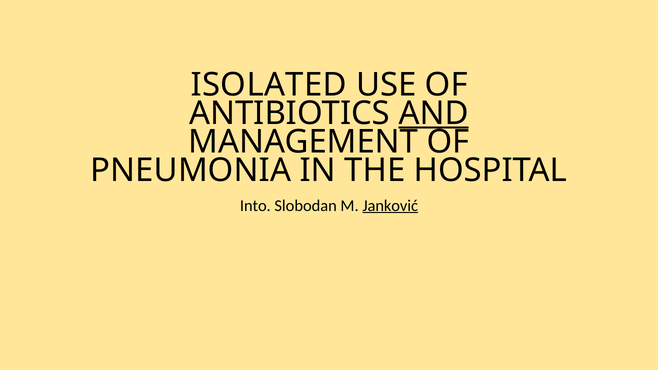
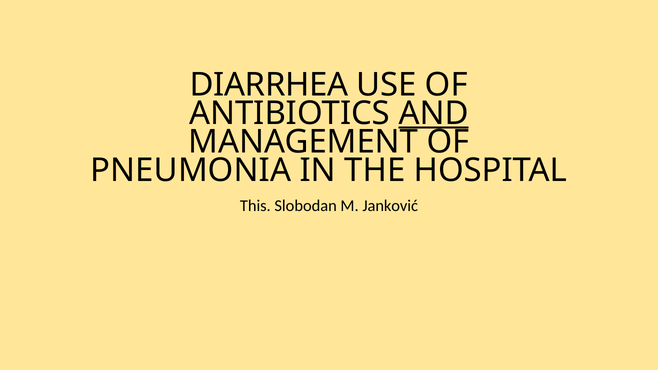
ISOLATED: ISOLATED -> DIARRHEA (269, 85)
Into: Into -> This (255, 206)
Janković underline: present -> none (390, 206)
